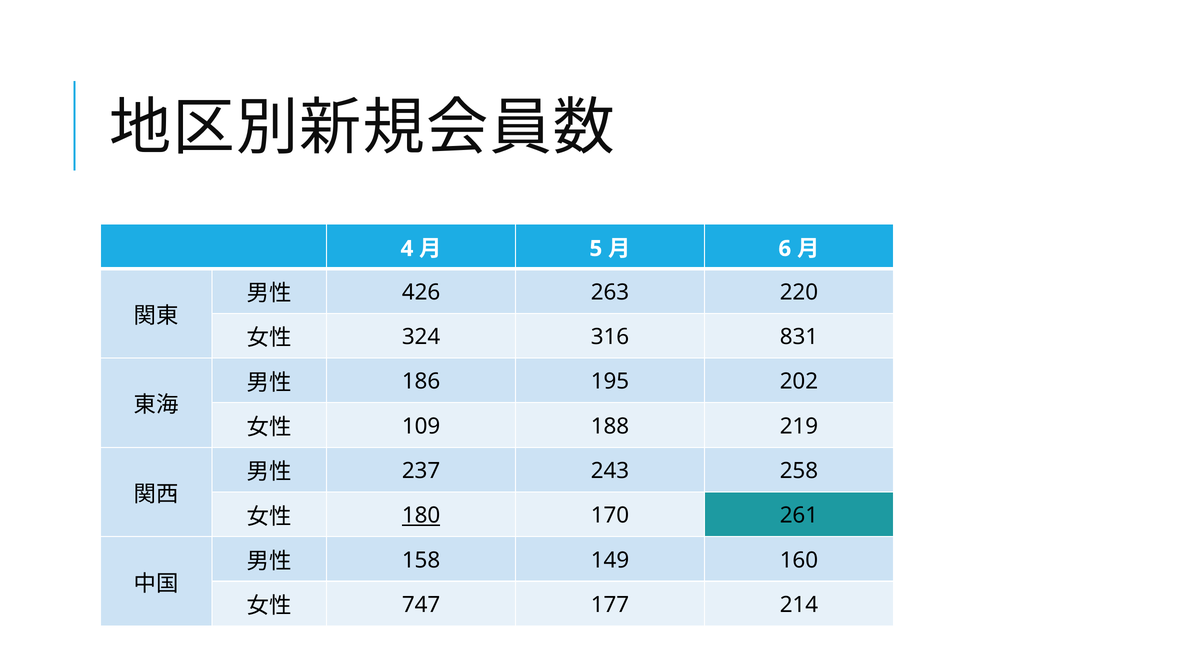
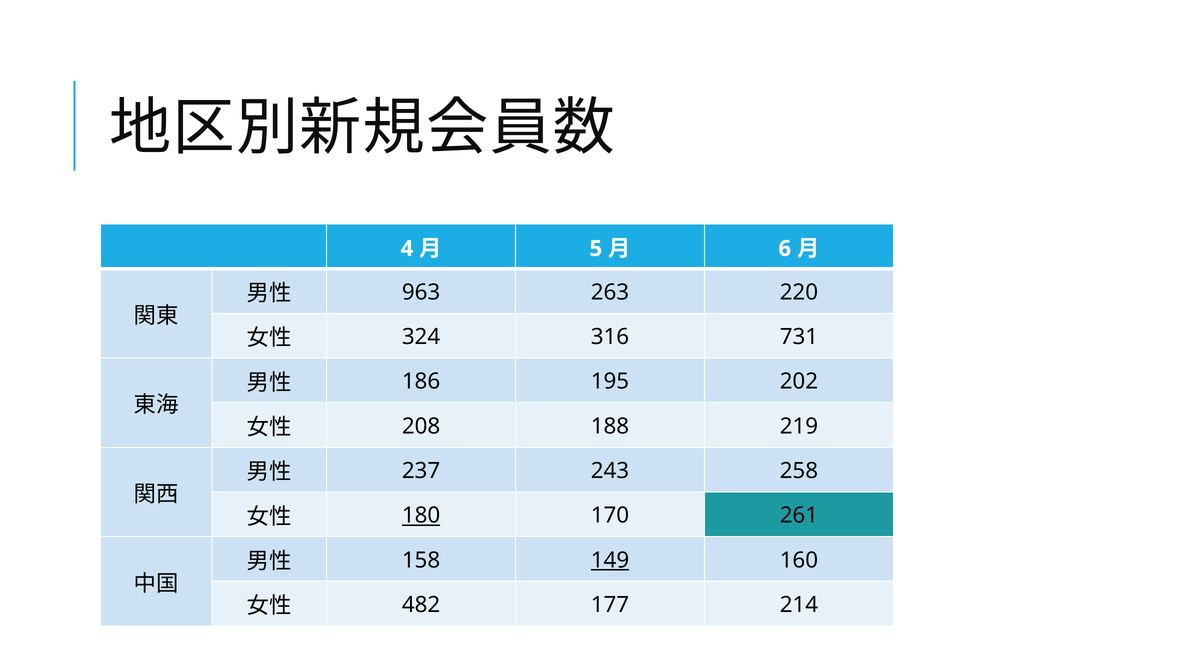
426: 426 -> 963 (421, 292)
831: 831 -> 731 (799, 337)
109: 109 -> 208 (421, 426)
149 underline: none -> present (610, 560)
747: 747 -> 482 (421, 605)
